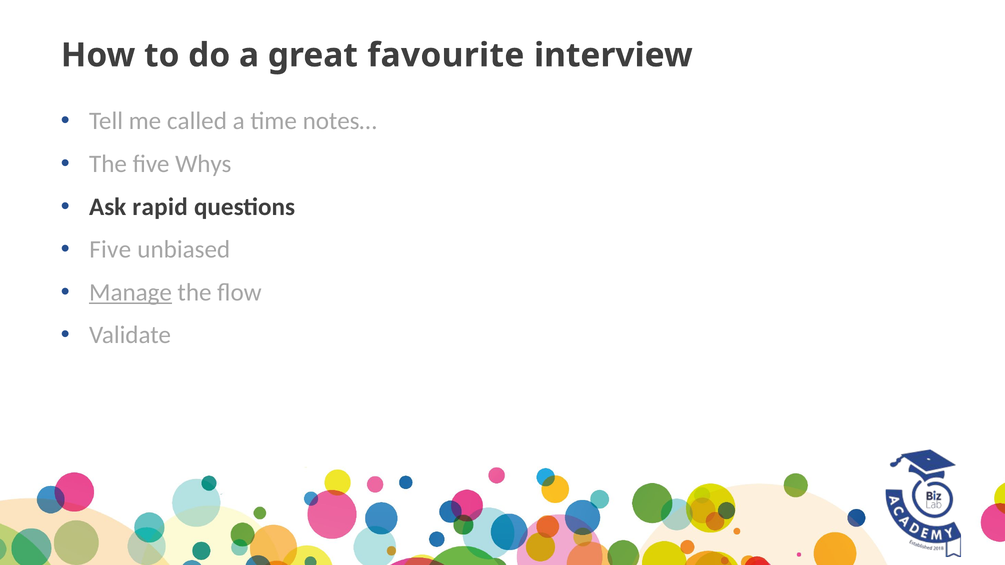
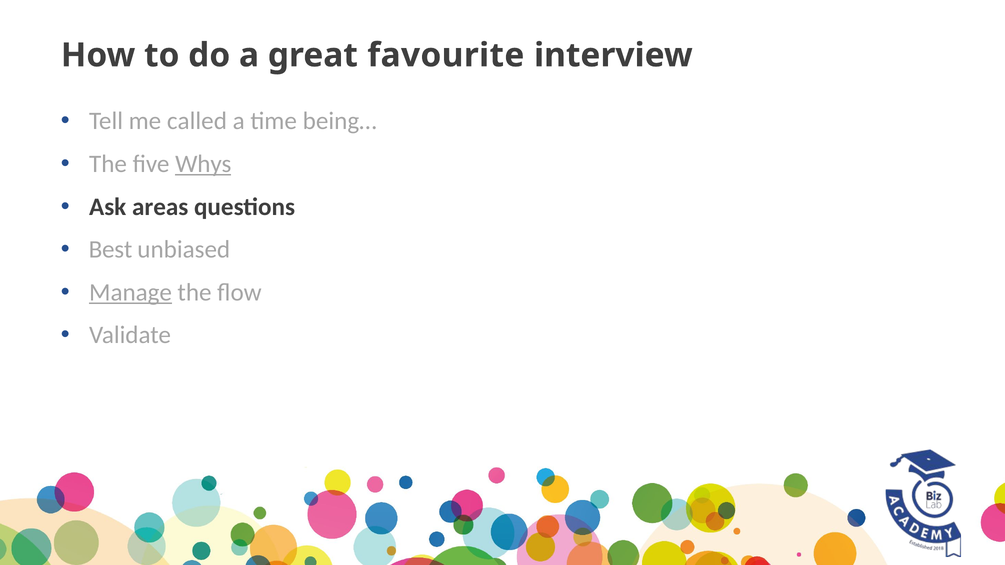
notes…: notes… -> being… (340, 121)
Whys underline: none -> present (203, 164)
rapid: rapid -> areas (160, 207)
Five: Five -> Best (110, 250)
